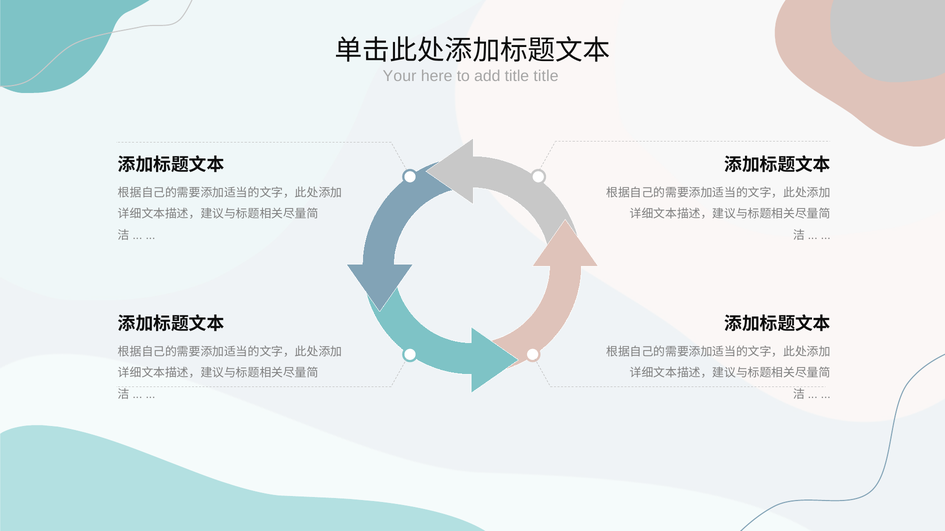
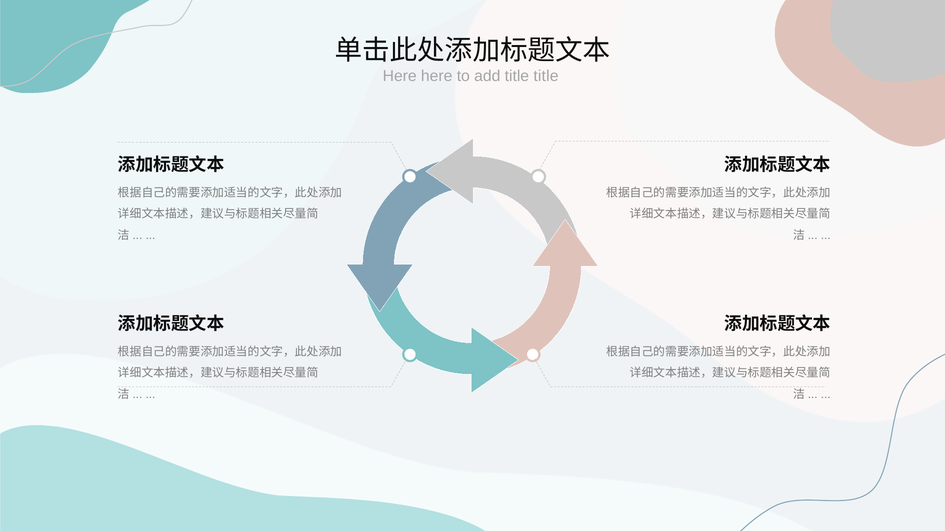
Your: Your -> Here (400, 76)
